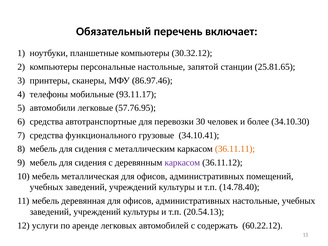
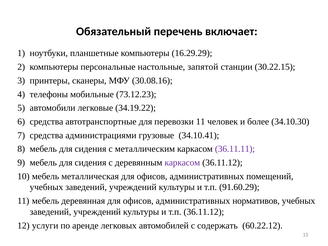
30.32.12: 30.32.12 -> 16.29.29 (192, 53)
25.81.65: 25.81.65 -> 30.22.15 (275, 67)
86.97.46: 86.97.46 -> 30.08.16 (152, 81)
93.11.17: 93.11.17 -> 73.12.23 (136, 94)
57.76.95: 57.76.95 -> 34.19.22 (136, 108)
перевозки 30: 30 -> 11 (201, 122)
функционального: функционального -> администрациями (101, 135)
36.11.11 colour: orange -> purple (235, 149)
14.78.40: 14.78.40 -> 91.60.29 (239, 187)
административных настольные: настольные -> нормативов (256, 201)
т.п 20.54.13: 20.54.13 -> 36.11.12 (204, 212)
